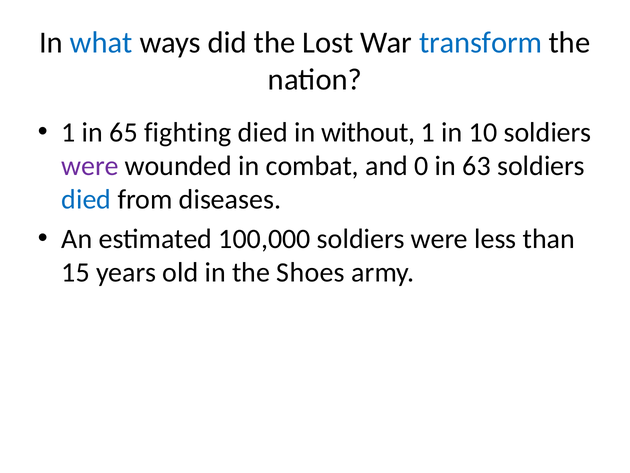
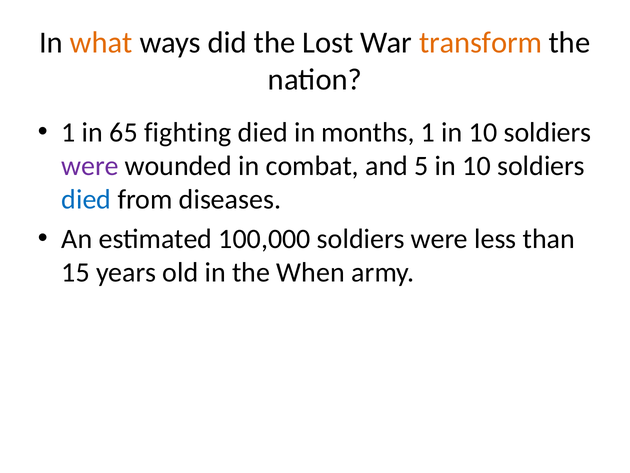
what colour: blue -> orange (101, 43)
transform colour: blue -> orange (480, 43)
without: without -> months (368, 132)
0: 0 -> 5 (422, 166)
63: 63 -> 10 (477, 166)
Shoes: Shoes -> When (311, 272)
